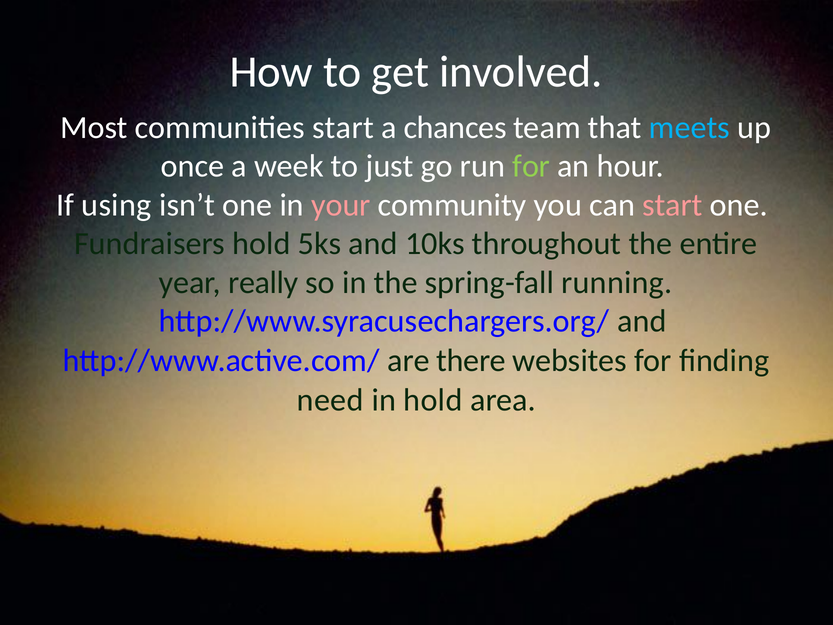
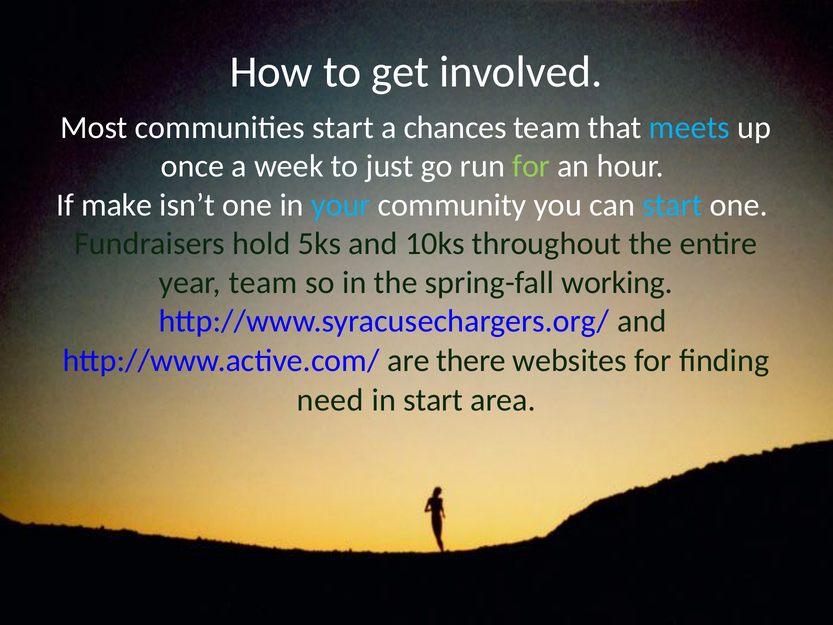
using: using -> make (117, 205)
your colour: pink -> light blue (341, 205)
start colour: pink -> light blue (672, 205)
year really: really -> team (263, 282)
running: running -> working (617, 282)
in hold: hold -> start (433, 400)
